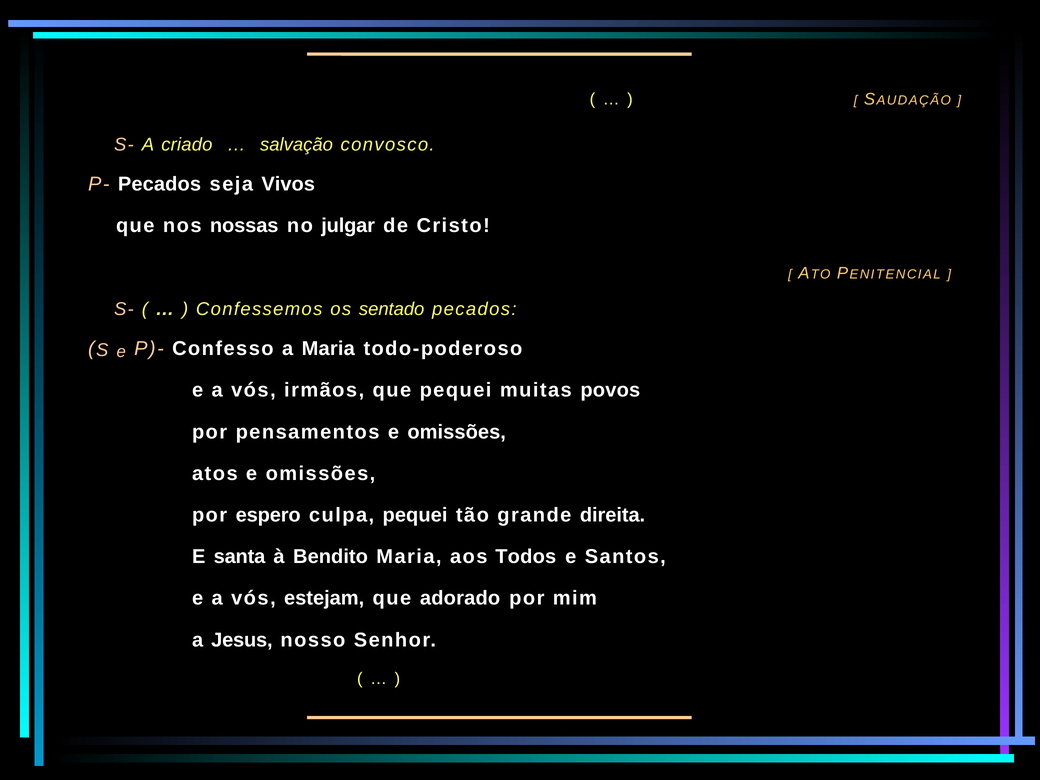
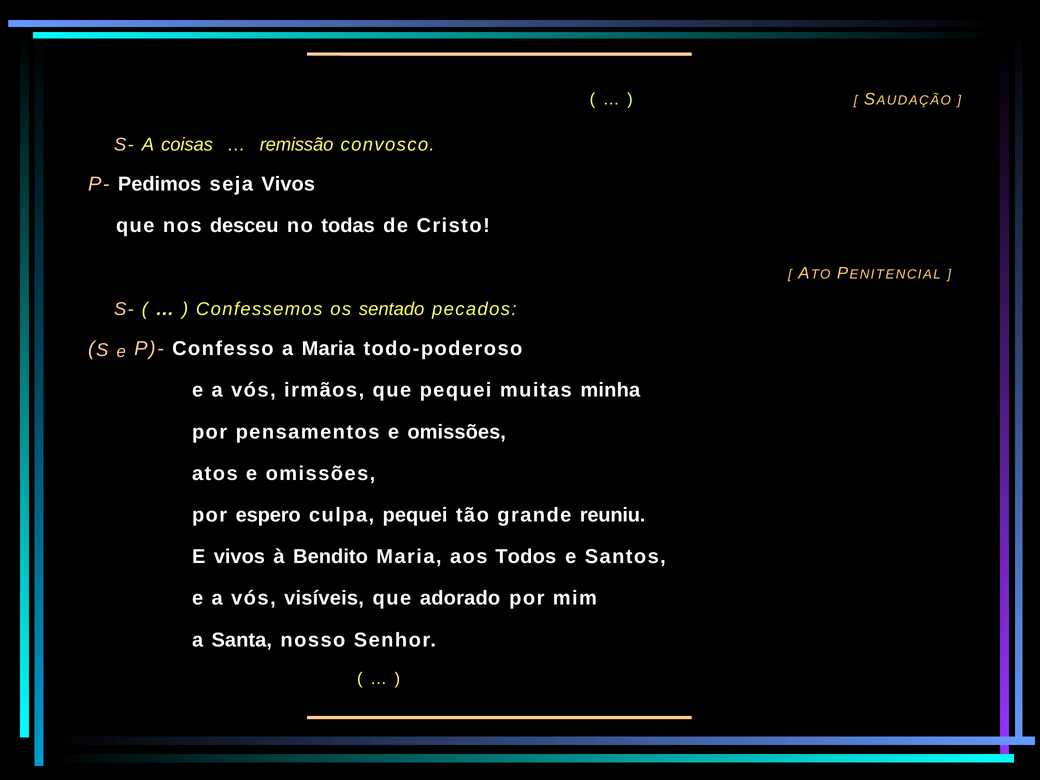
criado: criado -> coisas (187, 144)
salvação: salvação -> remissão (297, 144)
P- Pecados: Pecados -> Pedimos (160, 184)
nossas: nossas -> desceu (244, 226)
julgar: julgar -> todas (348, 226)
povos: povos -> minha (610, 390)
direita: direita -> reuniu (613, 515)
E santa: santa -> vivos (239, 557)
estejam: estejam -> visíveis (324, 598)
Jesus: Jesus -> Santa (242, 640)
